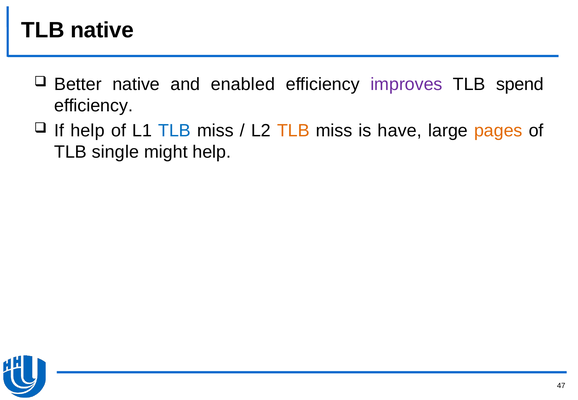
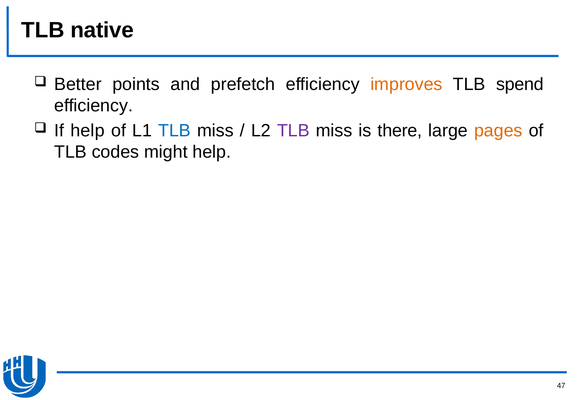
Better native: native -> points (136, 84)
enabled: enabled -> prefetch (243, 84)
improves colour: purple -> orange (406, 84)
TLB colour: orange -> purple (293, 131)
have: have -> there (400, 131)
single: single -> codes (115, 152)
